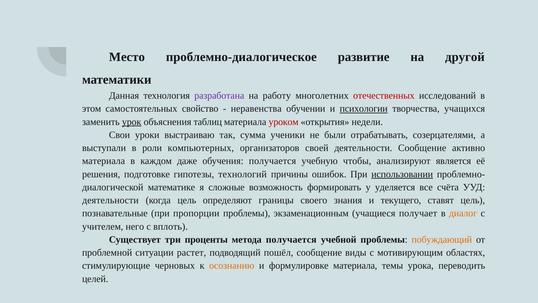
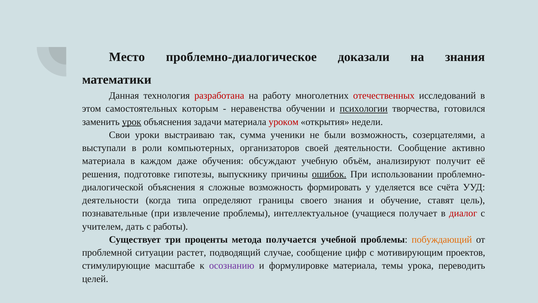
развитие: развитие -> доказали (364, 57)
на другой: другой -> знания (465, 57)
разработана colour: purple -> red (219, 96)
свойство: свойство -> которым (200, 109)
учащихся: учащихся -> готовился (465, 109)
таблиц: таблиц -> задачи (208, 122)
были отрабатывать: отрабатывать -> возможность (379, 135)
обучения получается: получается -> обсуждают (272, 161)
чтобы: чтобы -> объём (357, 161)
является: является -> получит (453, 161)
технологий: технологий -> выпускнику (243, 174)
ошибок underline: none -> present (329, 174)
использовании underline: present -> none (402, 174)
математике: математике -> объяснения (172, 187)
когда цель: цель -> типа (187, 200)
текущего: текущего -> обучение (401, 200)
пропорции: пропорции -> извлечение (196, 213)
экзаменационным: экзаменационным -> интеллектуальное (311, 213)
диалог colour: orange -> red (463, 213)
него: него -> дать (135, 226)
вплоть: вплоть -> работы (171, 226)
пошёл: пошёл -> случае (279, 252)
виды: виды -> цифр (356, 252)
областях: областях -> проектов (466, 252)
черновых: черновых -> масштабе (175, 265)
осознанию colour: orange -> purple (232, 265)
